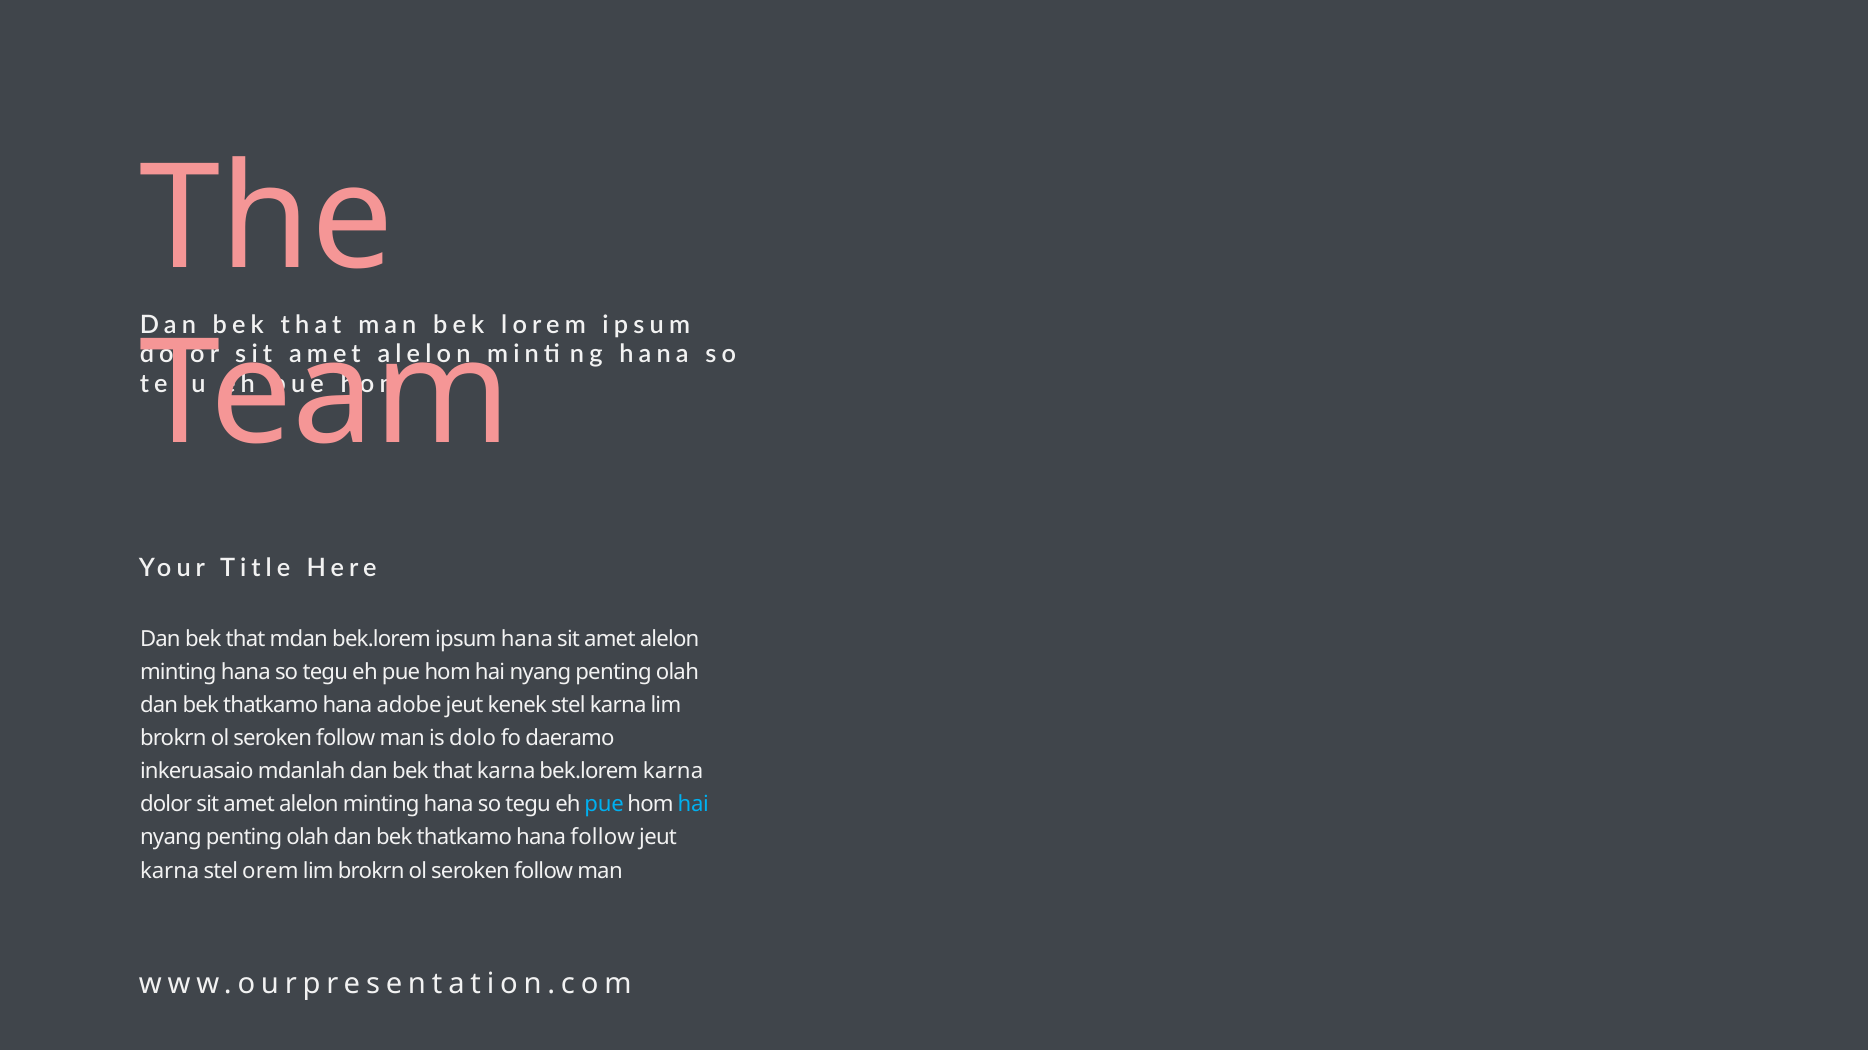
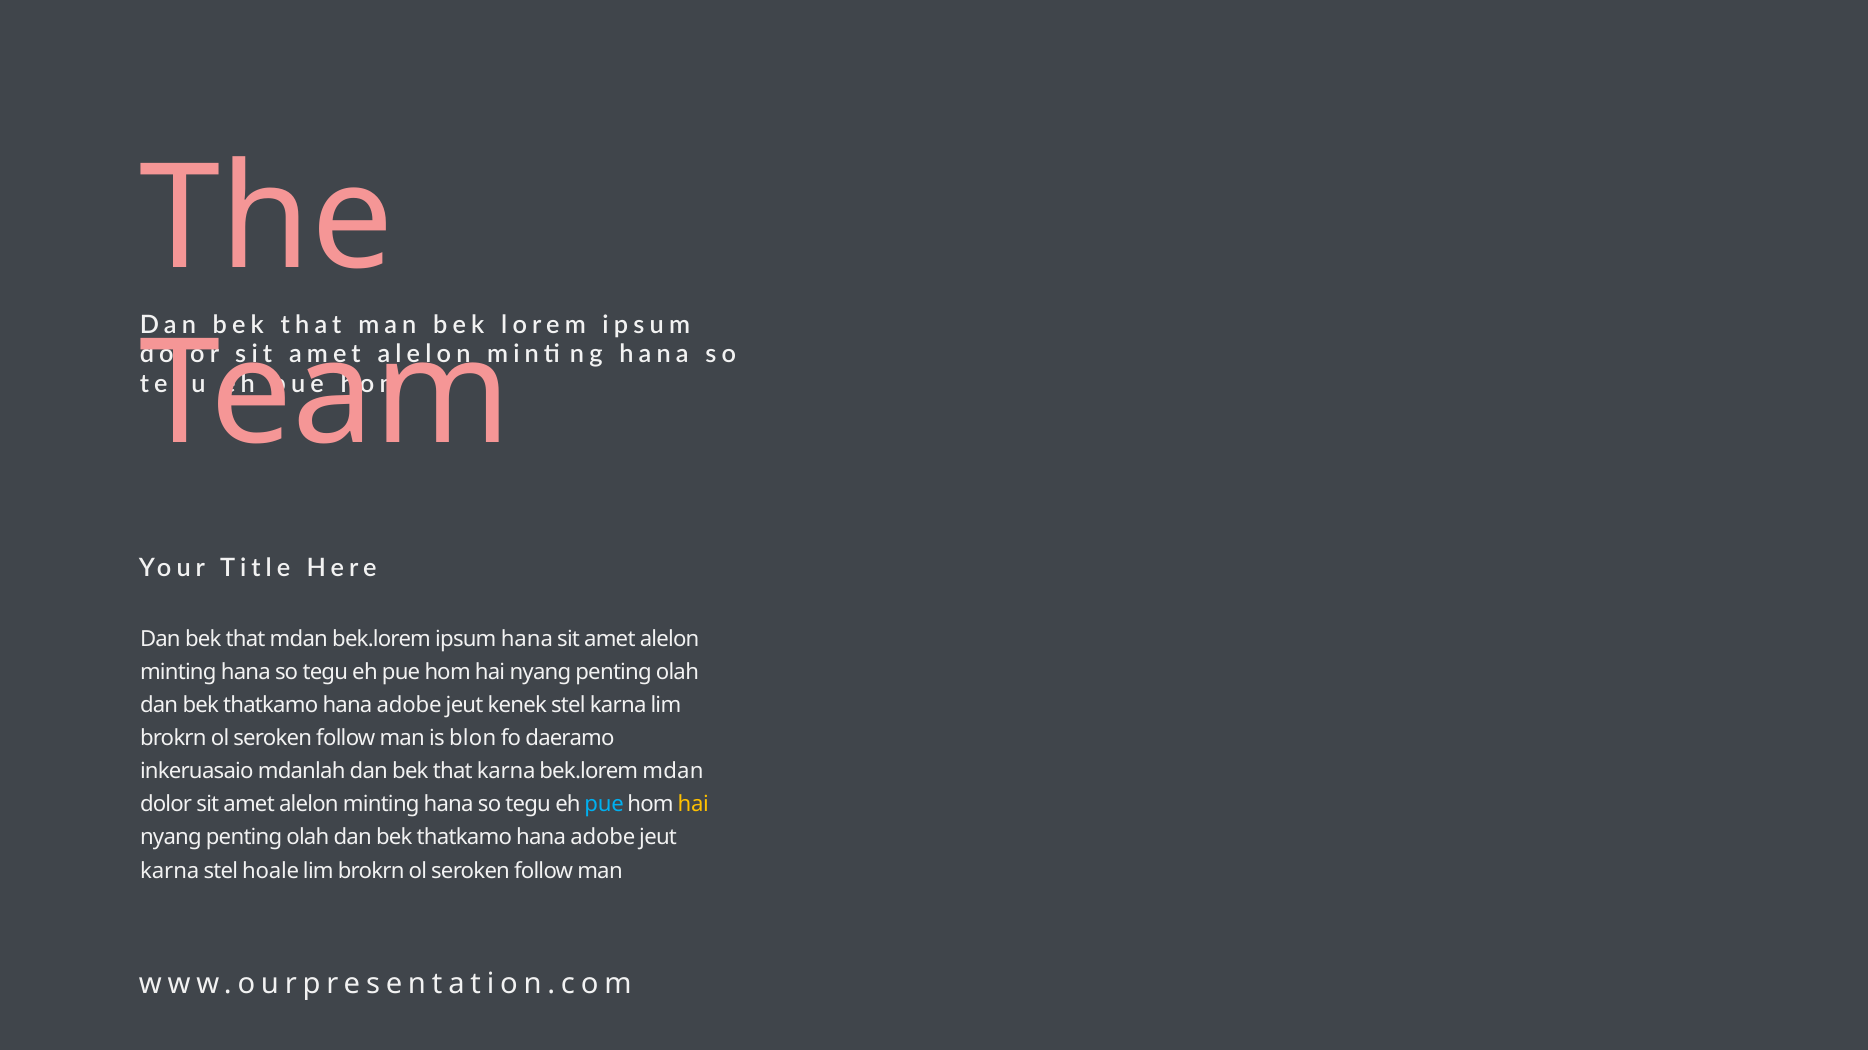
dolo: dolo -> blon (473, 739)
bek.lorem karna: karna -> mdan (673, 772)
hai colour: light blue -> yellow (693, 805)
follow: follow -> adobe (603, 838)
orem: orem -> hoale (271, 871)
